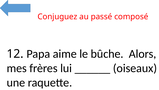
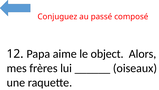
bûche: bûche -> object (107, 53)
